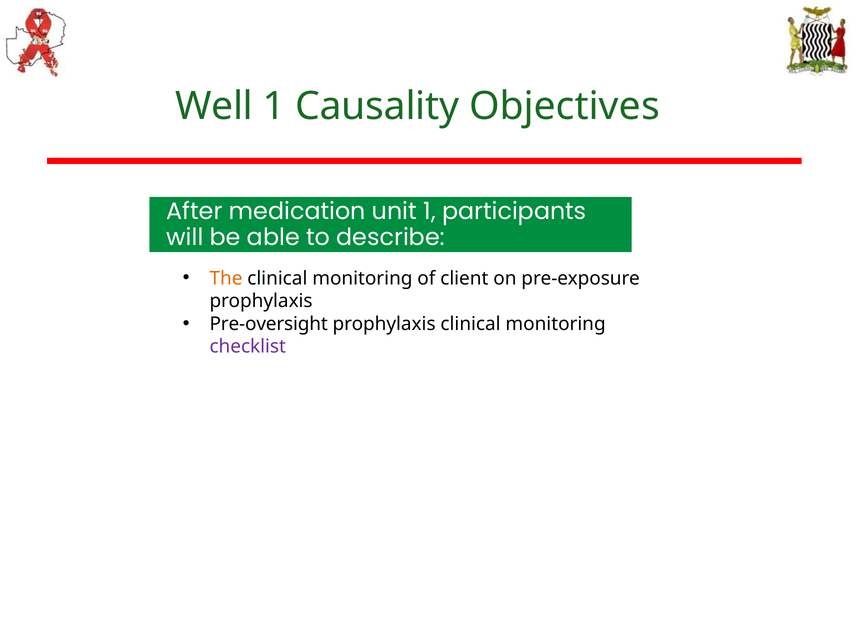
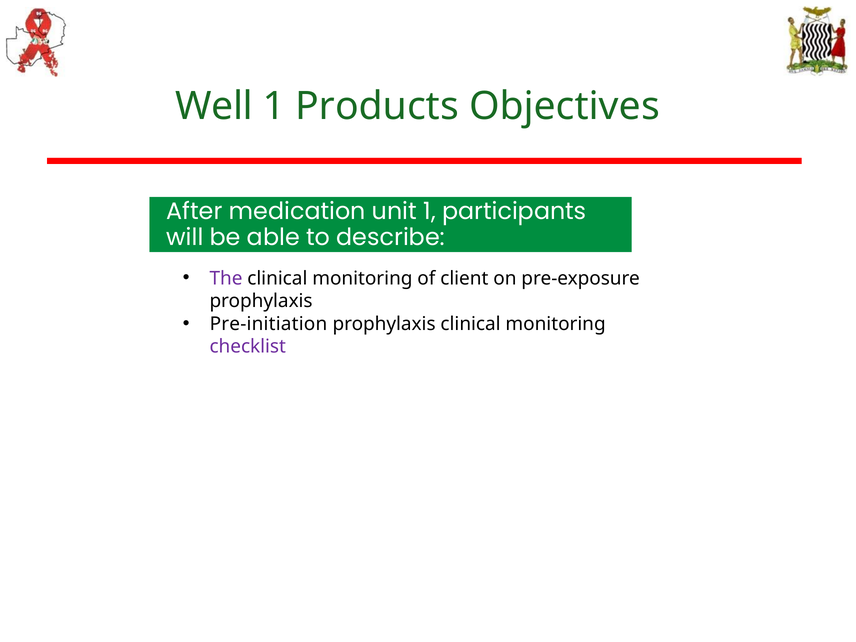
Causality: Causality -> Products (377, 106)
The colour: orange -> purple (226, 278)
Pre-oversight: Pre-oversight -> Pre-initiation (268, 324)
